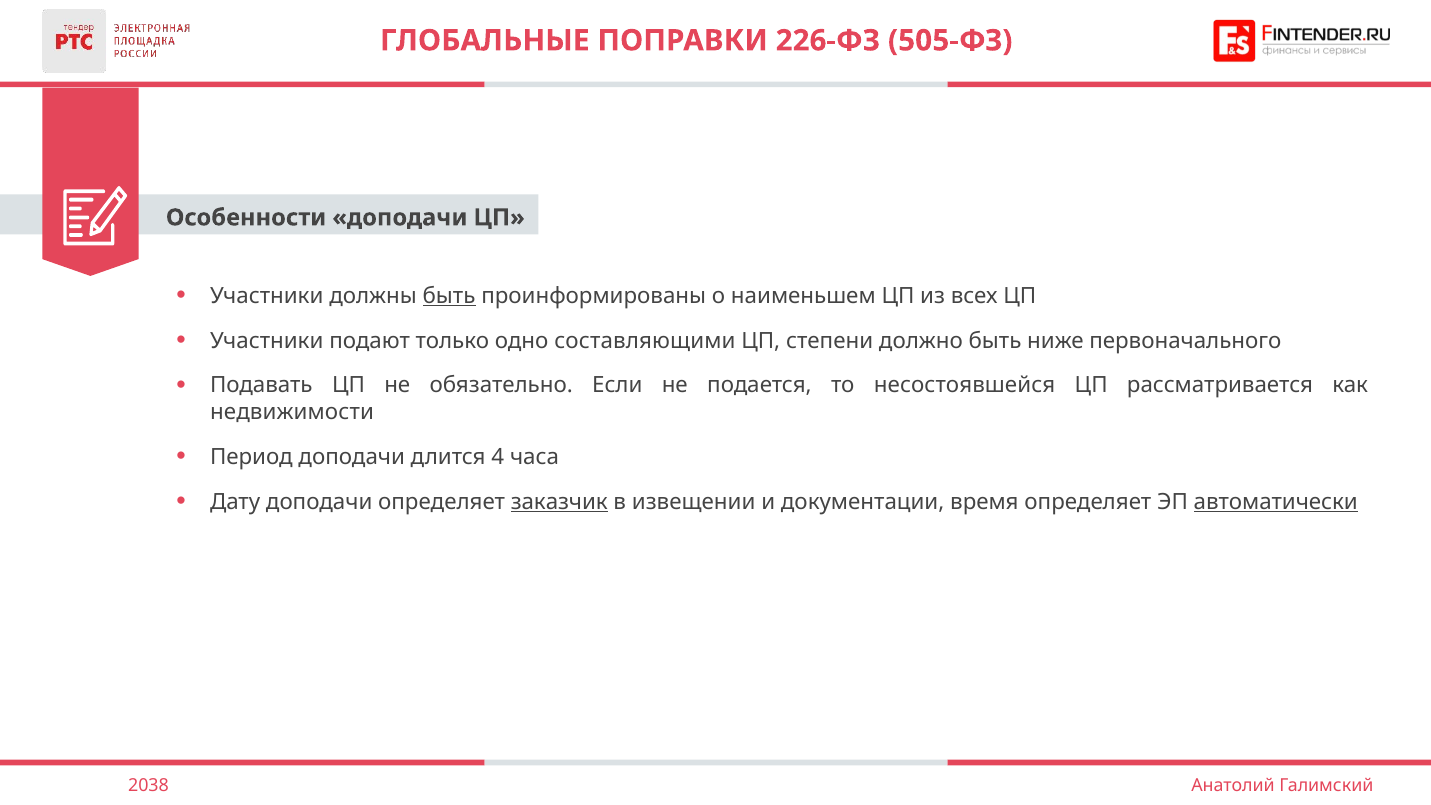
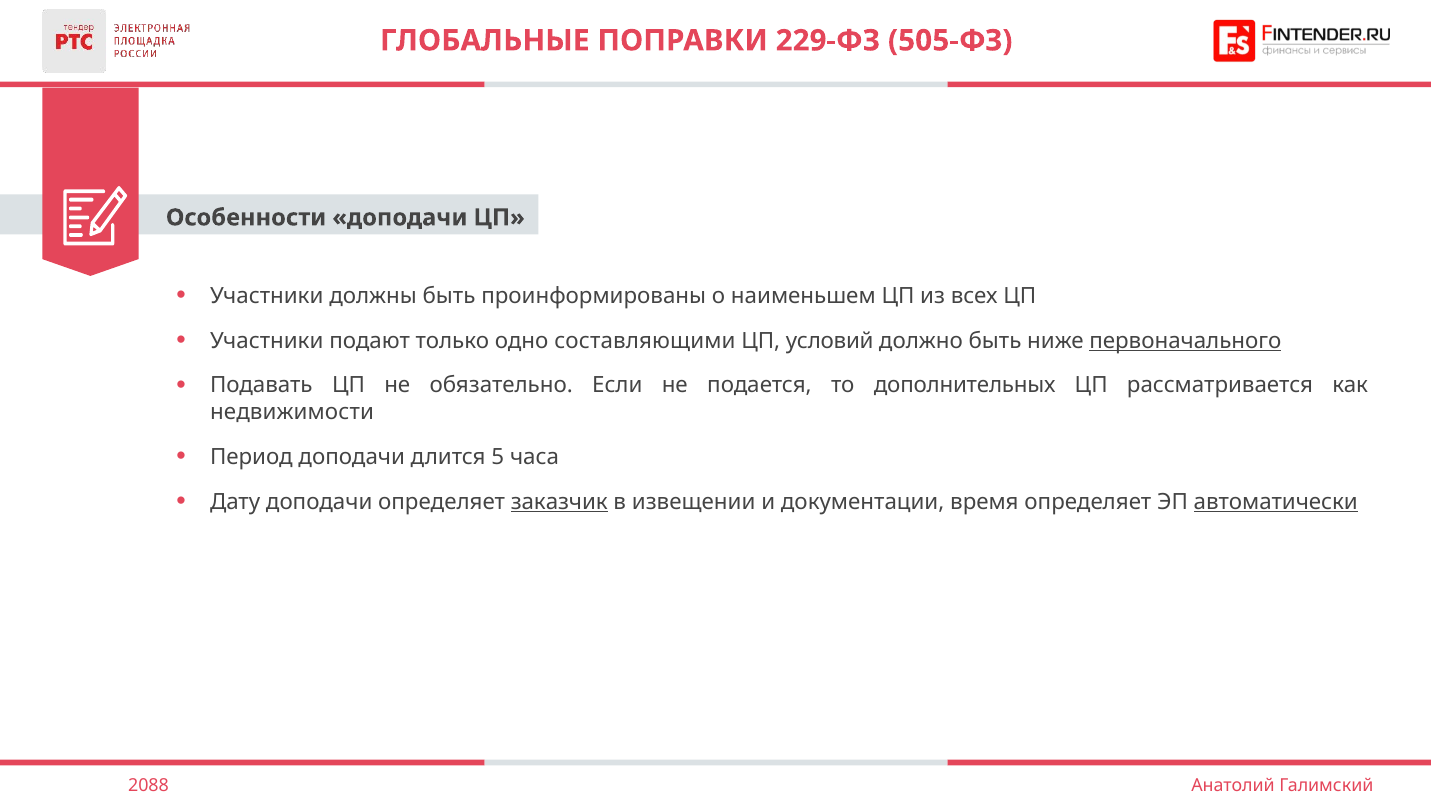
226-ФЗ: 226-ФЗ -> 229-ФЗ (828, 41)
быть underline: present -> none (449, 296)
степени: степени -> условий (830, 341)
первоначального underline: none -> present (1185, 341)
несостоявшейся: несостоявшейся -> дополнительных (965, 386)
4: 4 -> 5 (498, 457)
2038: 2038 -> 2088 (148, 785)
